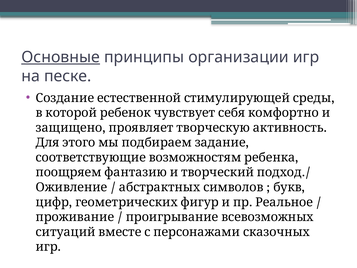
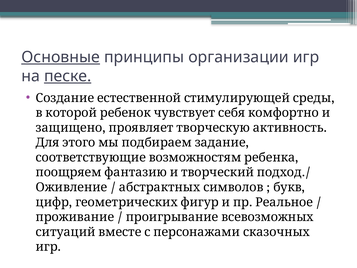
песке underline: none -> present (68, 76)
